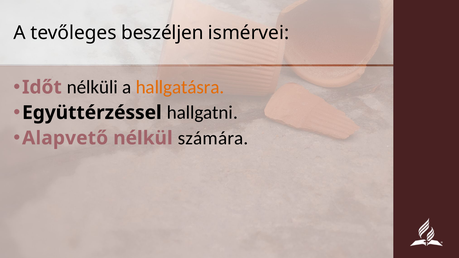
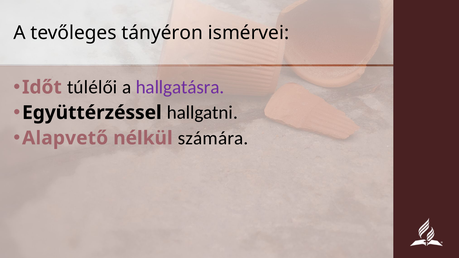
beszéljen: beszéljen -> tányéron (162, 33)
nélküli: nélküli -> túlélői (92, 87)
hallgatásra colour: orange -> purple (180, 87)
